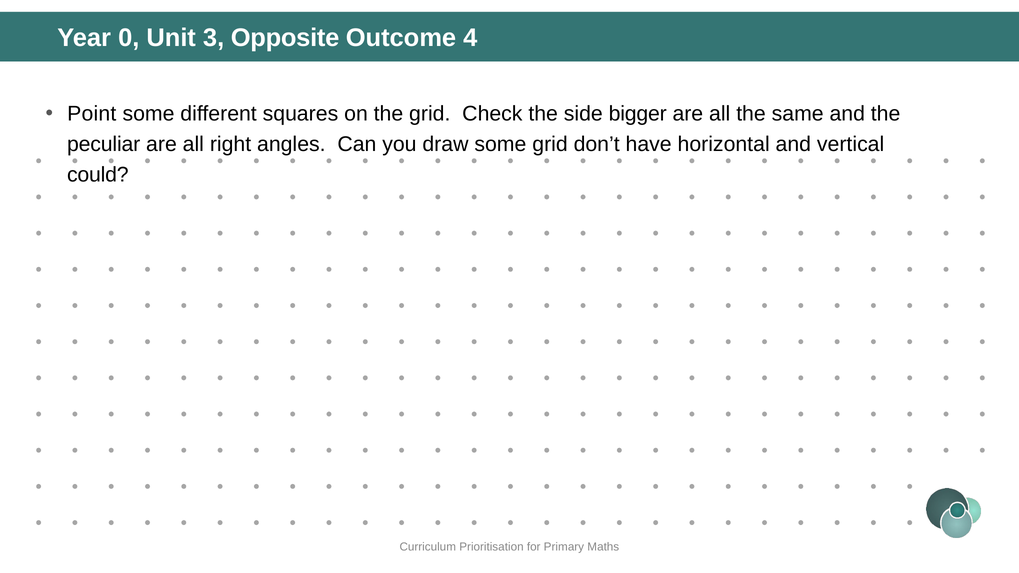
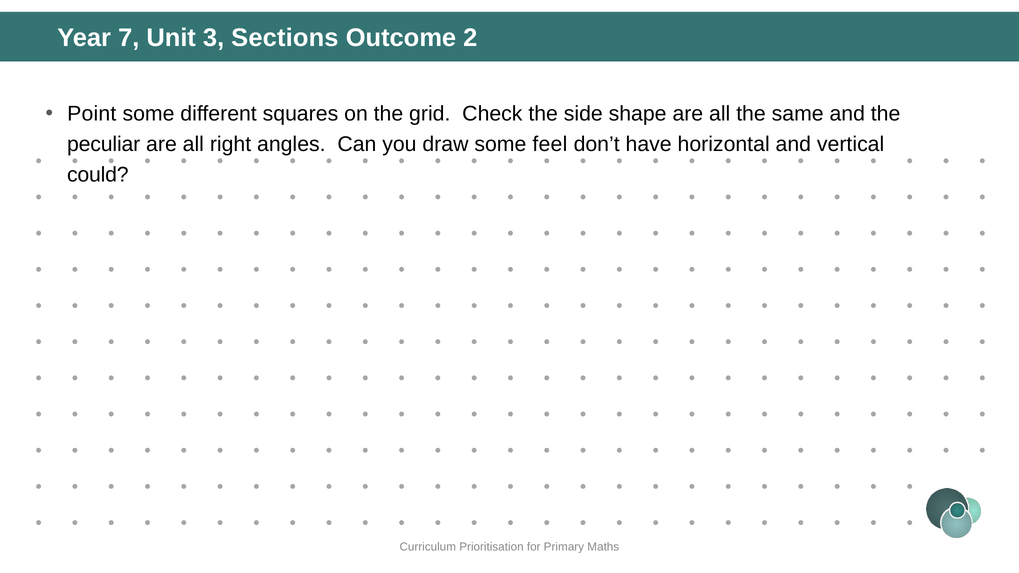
0: 0 -> 7 (129, 38)
Opposite: Opposite -> Sections (285, 38)
4: 4 -> 2 (470, 38)
bigger: bigger -> shape (638, 114)
some grid: grid -> feel (550, 144)
